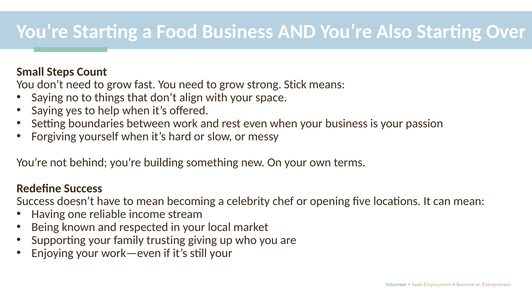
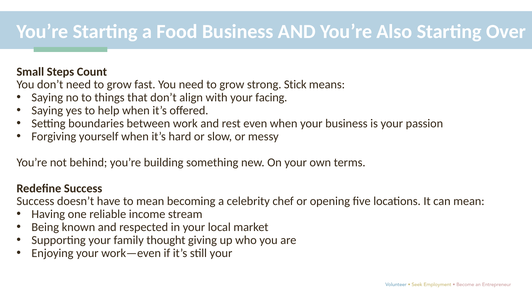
space: space -> facing (271, 98)
trusting: trusting -> thought (166, 240)
